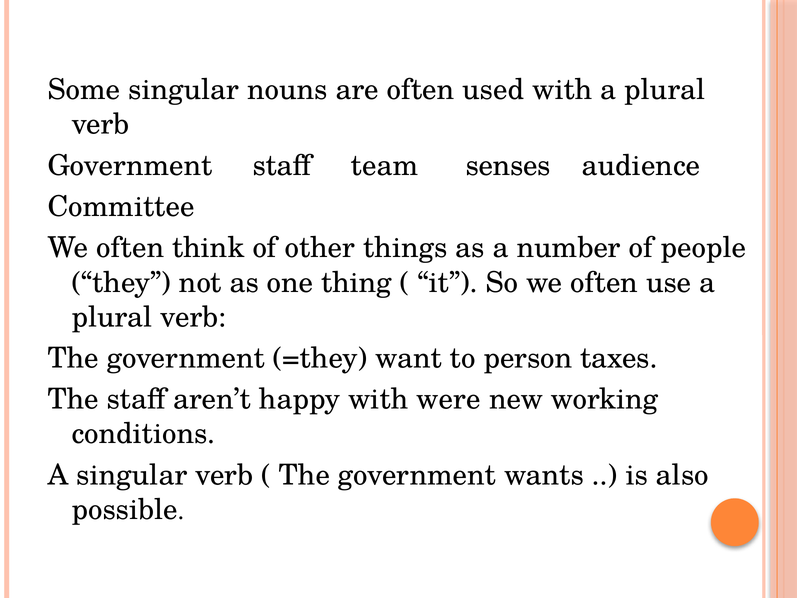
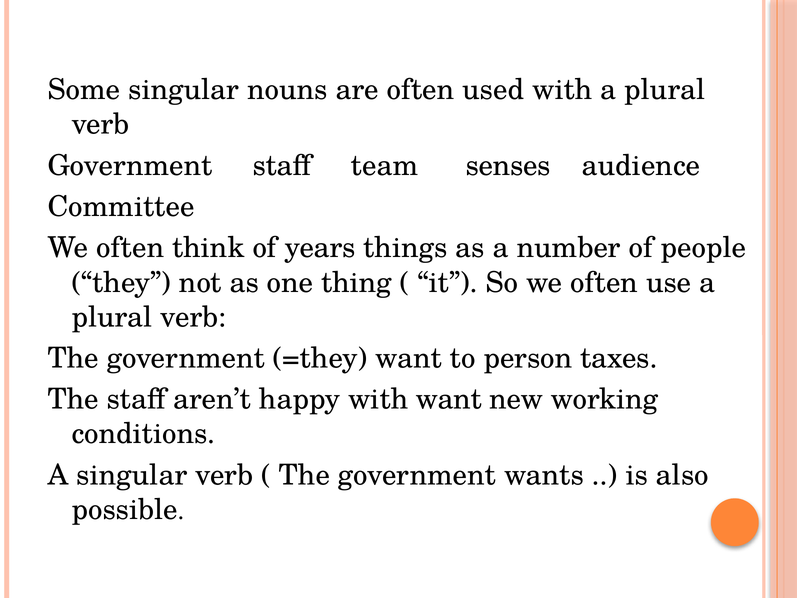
other: other -> years (320, 248)
with were: were -> want (449, 399)
